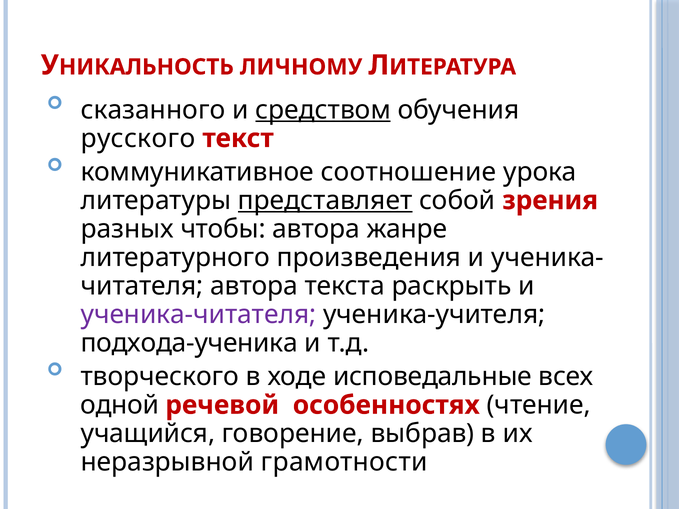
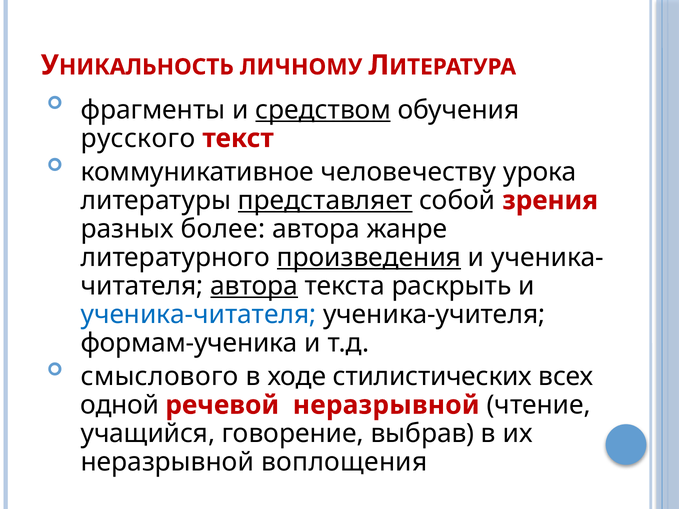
сказанного: сказанного -> фрагменты (153, 110)
соотношение: соотношение -> человечеству (409, 172)
чтобы: чтобы -> более (223, 229)
произведения underline: none -> present (369, 258)
автора underline: none -> present (254, 286)
ученика-читателя colour: purple -> blue (198, 315)
подхода-ученика: подхода-ученика -> формам-ученика (189, 343)
творческого: творческого -> смыслового (160, 377)
исповедальные: исповедальные -> стилистических (432, 377)
речевой особенностях: особенностях -> неразрывной (386, 405)
грамотности: грамотности -> воплощения (344, 462)
